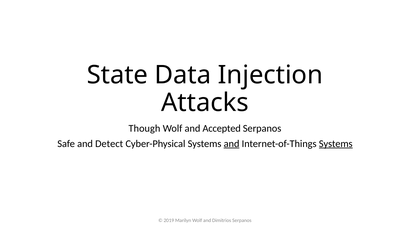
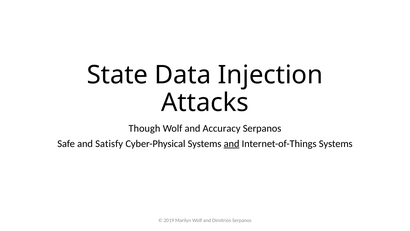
Accepted: Accepted -> Accuracy (222, 128)
Detect: Detect -> Satisfy (109, 143)
Systems underline: present -> none (336, 143)
